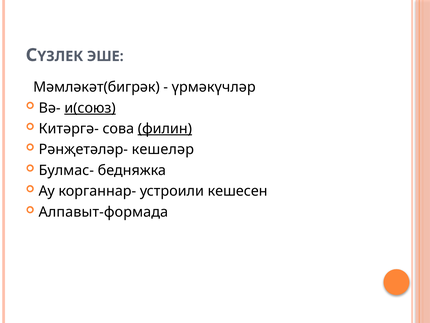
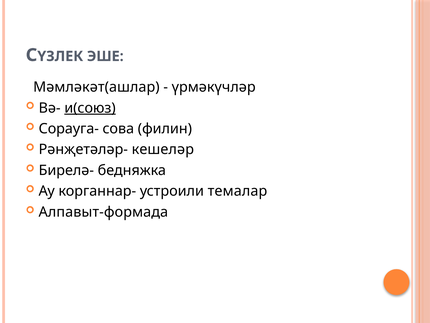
Мәмләкәт(бигрәк: Мәмләкәт(бигрәк -> Мәмләкәт(ашлар (96, 87)
Китәргә-: Китәргә- -> Сорауга- (69, 129)
филин underline: present -> none (165, 129)
Булмас-: Булмас- -> Бирелә- (66, 170)
кешесен: кешесен -> темалар (238, 191)
